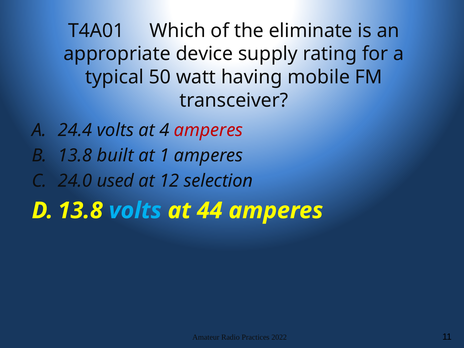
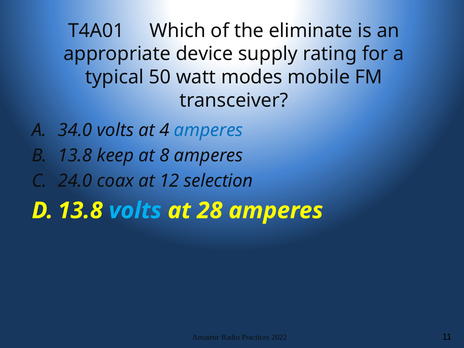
having: having -> modes (252, 77)
24.4: 24.4 -> 34.0 (75, 130)
amperes colour: red -> blue (209, 130)
built: built -> keep (115, 156)
1: 1 -> 8 (164, 156)
used: used -> coax (115, 181)
44: 44 -> 28 (210, 211)
